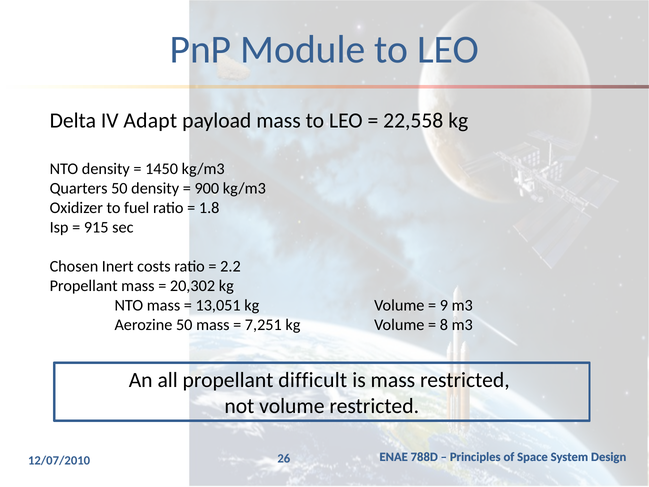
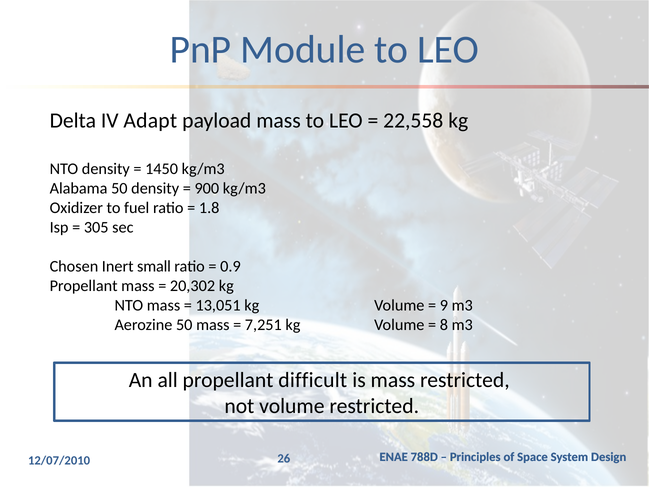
Quarters: Quarters -> Alabama (79, 188)
915: 915 -> 305 (96, 227)
costs: costs -> small (154, 266)
2.2: 2.2 -> 0.9 (230, 266)
